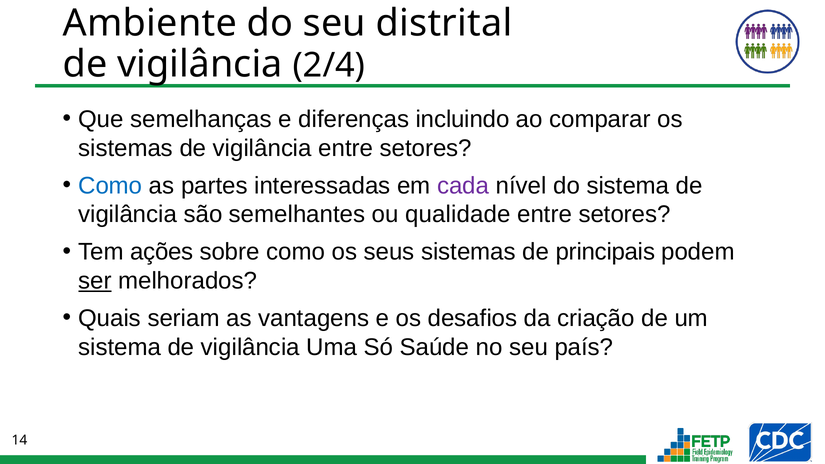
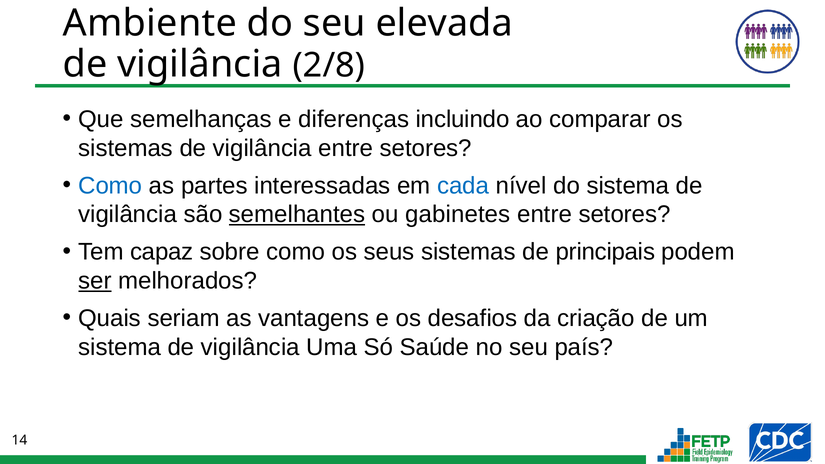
distrital: distrital -> elevada (444, 23)
2/4: 2/4 -> 2/8 (329, 65)
cada colour: purple -> blue (463, 186)
semelhantes underline: none -> present (297, 214)
qualidade: qualidade -> gabinetes (458, 214)
ações: ações -> capaz (162, 252)
